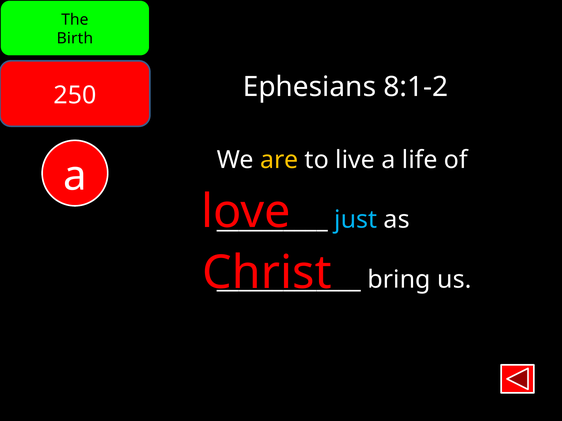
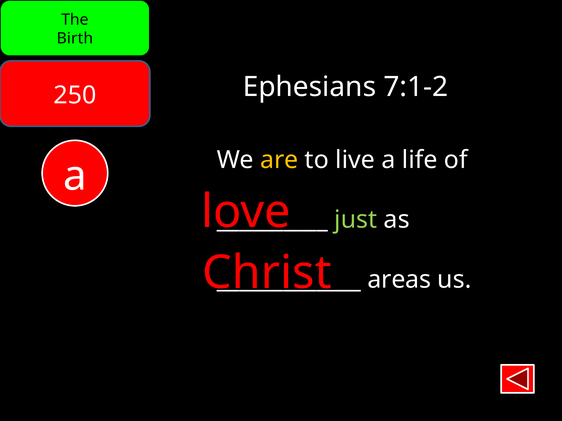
8:1-2: 8:1-2 -> 7:1-2 (416, 87)
just colour: light blue -> light green (356, 220)
bring: bring -> areas (399, 280)
